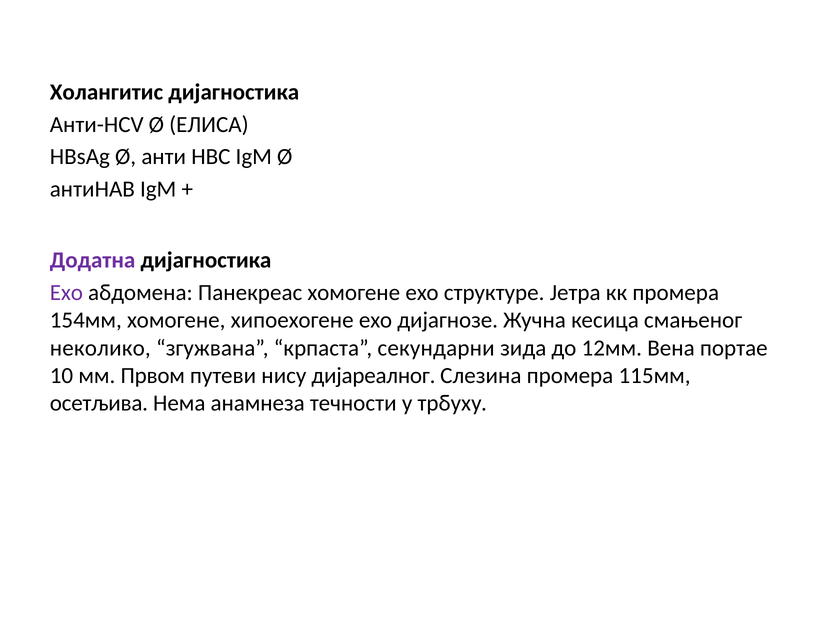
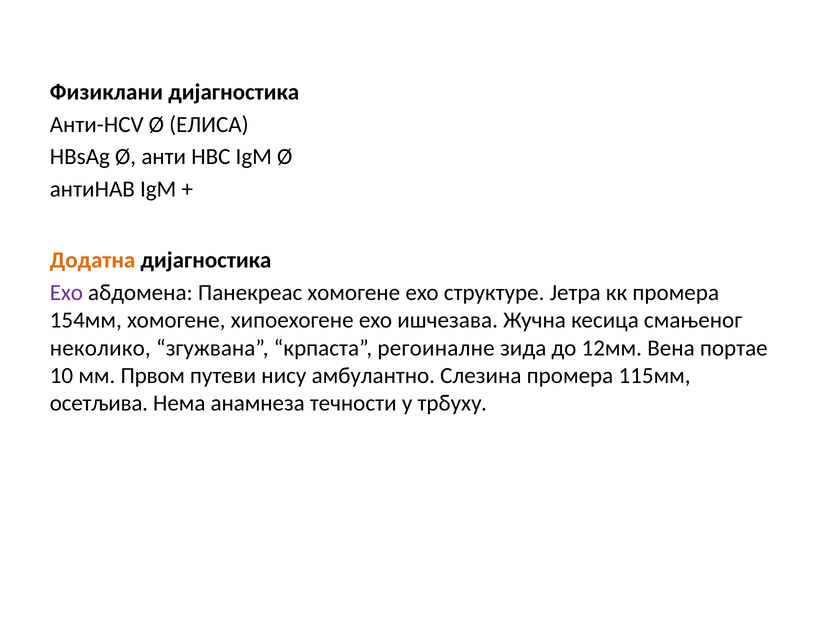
Холангитис: Холангитис -> Физиклани (106, 92)
Додатна colour: purple -> orange (93, 260)
дијагнозе: дијагнозе -> ишчезава (448, 320)
секундарни: секундарни -> регоиналне (436, 348)
дијареалног: дијареалног -> амбулантно (373, 375)
